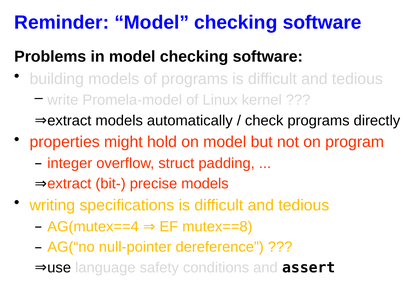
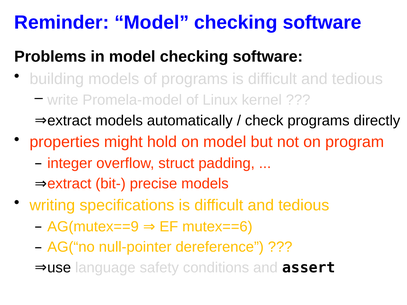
AG(mutex==4: AG(mutex==4 -> AG(mutex==9 (93, 227)
mutex==8: mutex==8 -> mutex==6 (217, 227)
